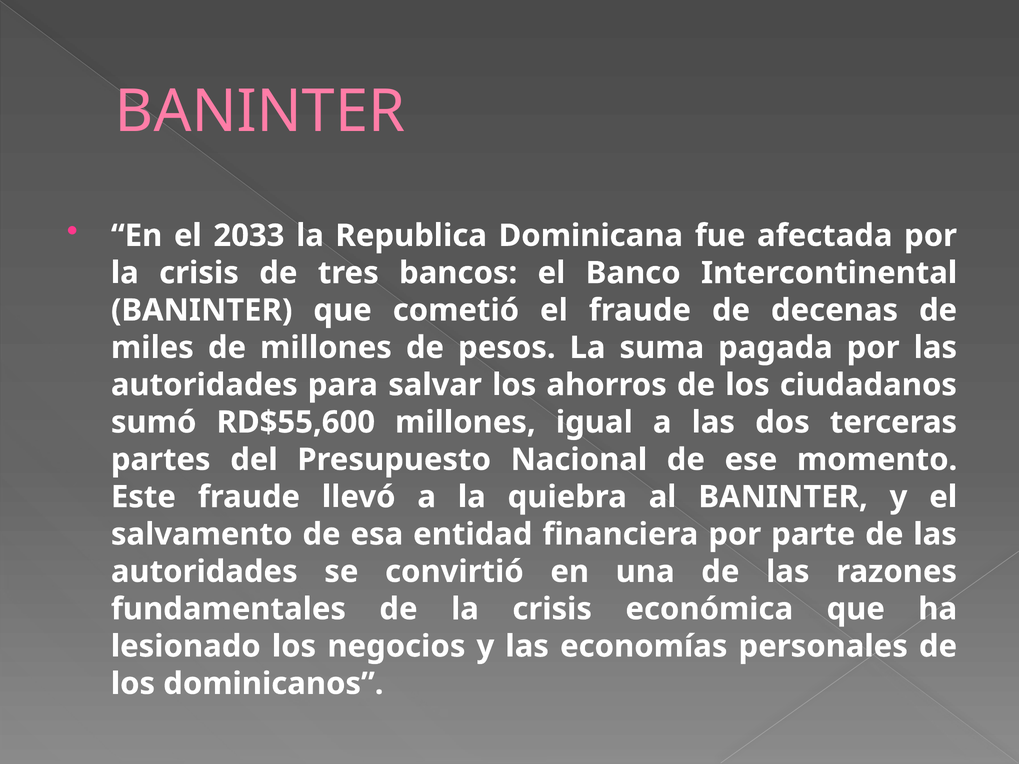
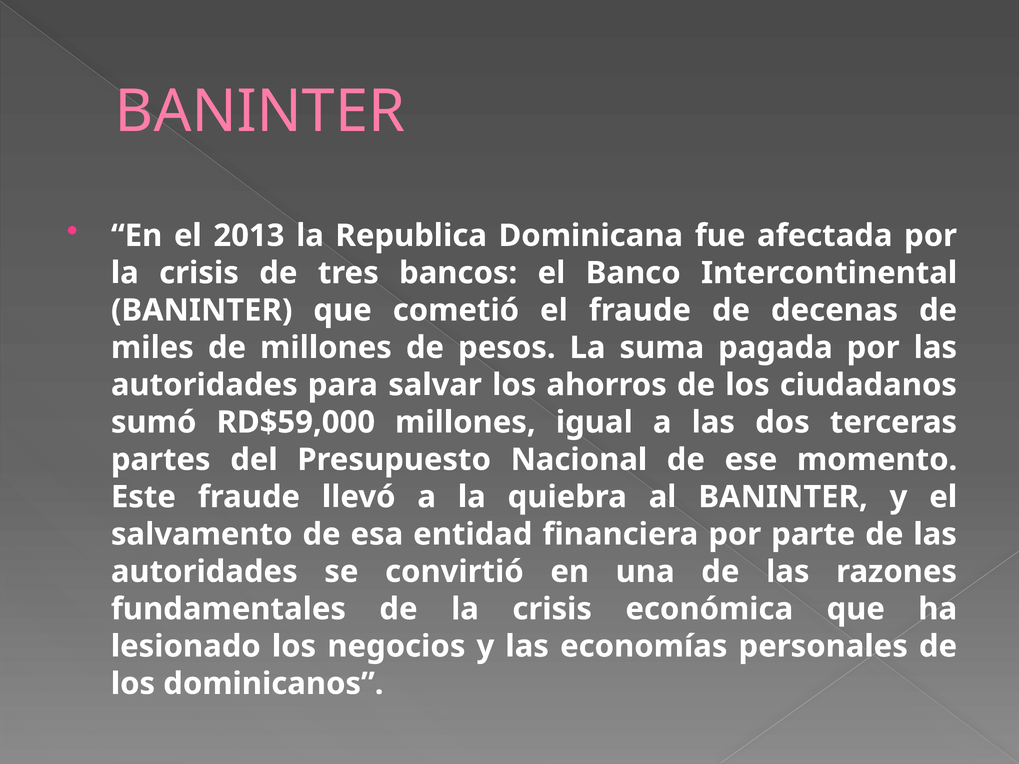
2033: 2033 -> 2013 (249, 236)
RD$55,600: RD$55,600 -> RD$59,000 (296, 422)
